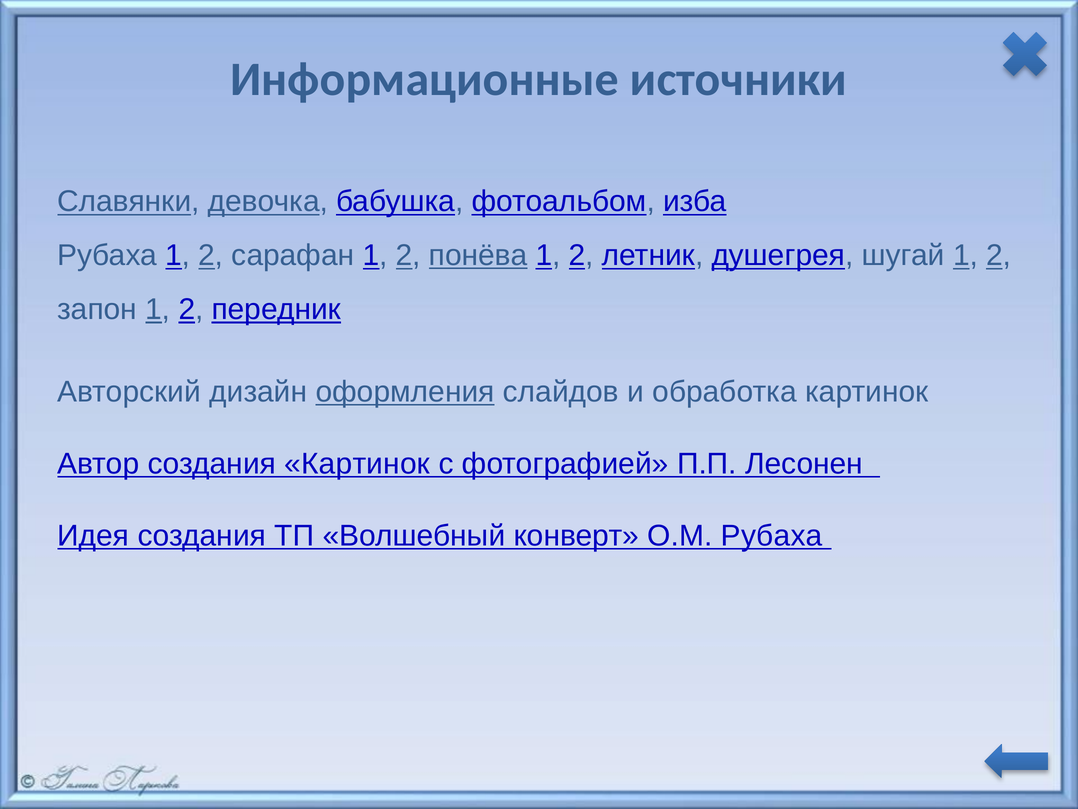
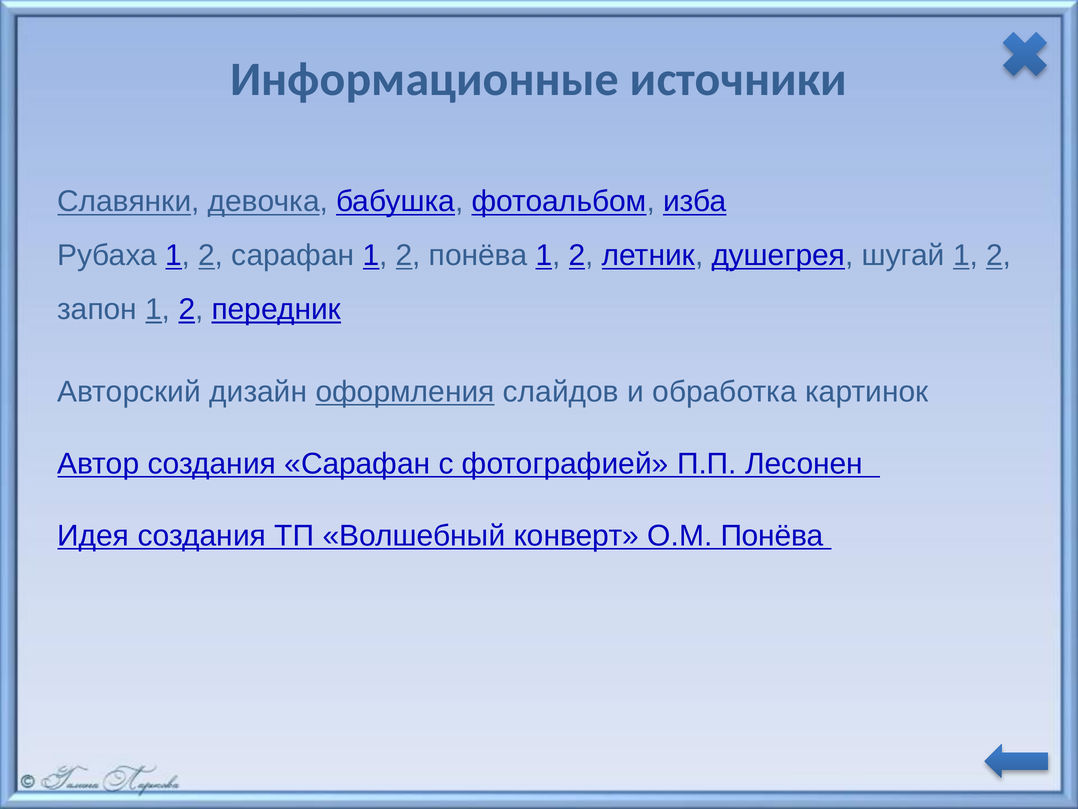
понёва underline: present -> none (478, 255)
создания Картинок: Картинок -> Сарафан (357, 463)
О.М Рубаха: Рубаха -> Понёва (772, 535)
